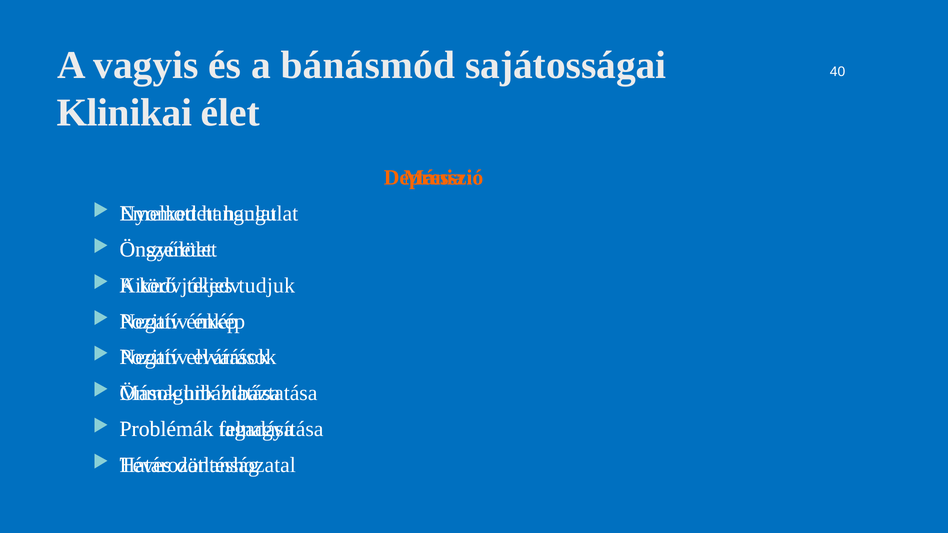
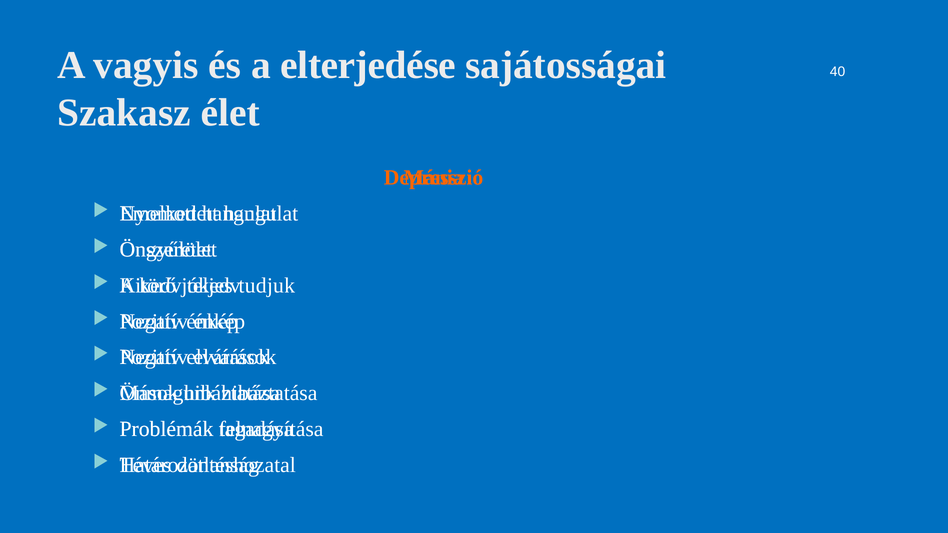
bánásmód: bánásmód -> elterjedése (368, 65)
Klinikai: Klinikai -> Szakasz (124, 113)
